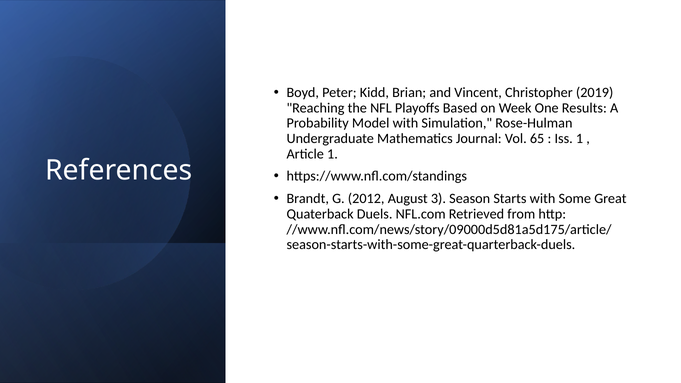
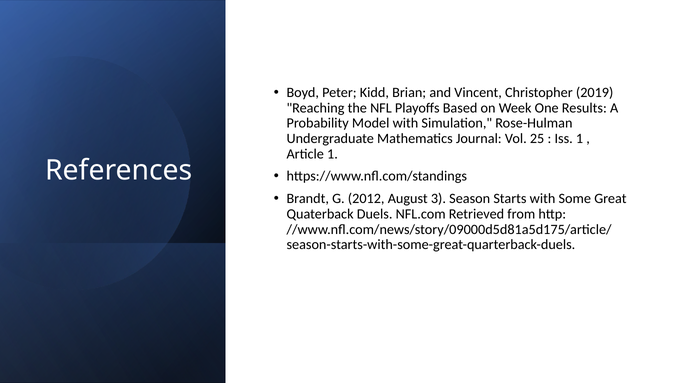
65: 65 -> 25 (537, 139)
